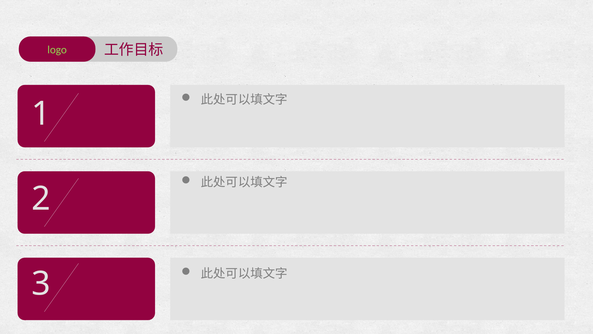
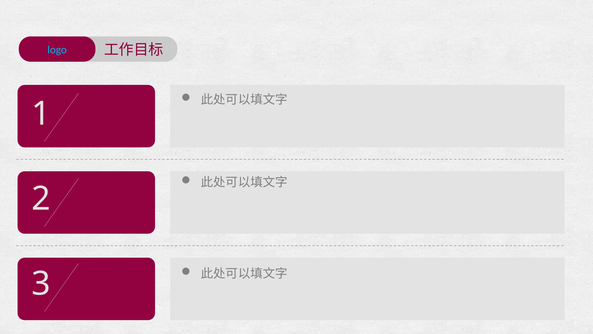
logo colour: light green -> light blue (57, 50)
